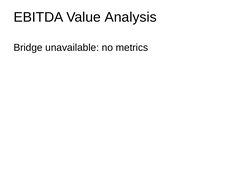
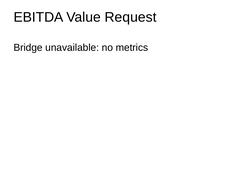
Analysis: Analysis -> Request (131, 17)
